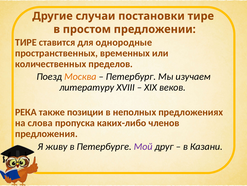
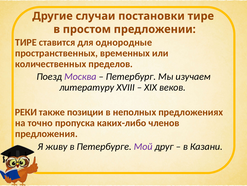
Москва colour: orange -> purple (80, 76)
РЕКА: РЕКА -> РЕКИ (26, 112)
слова: слова -> точно (40, 123)
